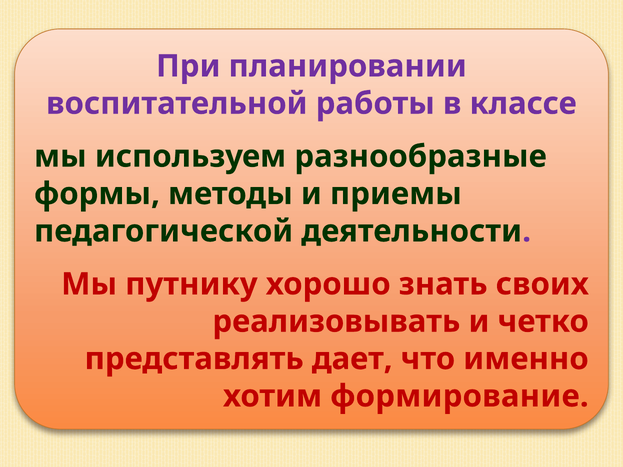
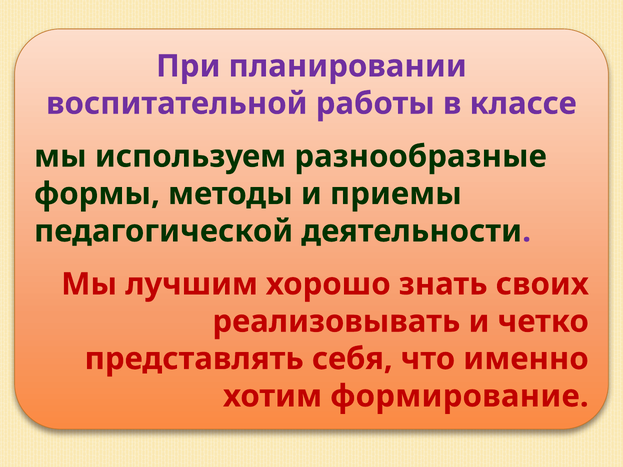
путнику: путнику -> лучшим (192, 284)
дает: дает -> себя (352, 359)
